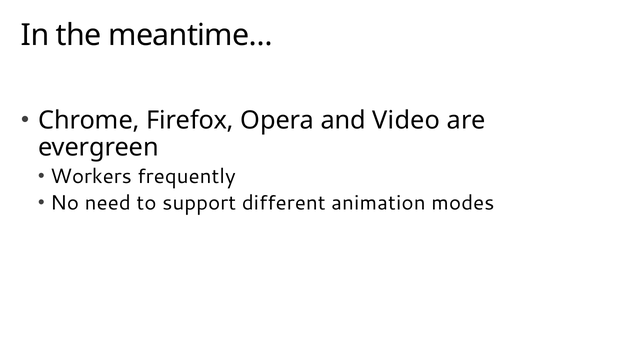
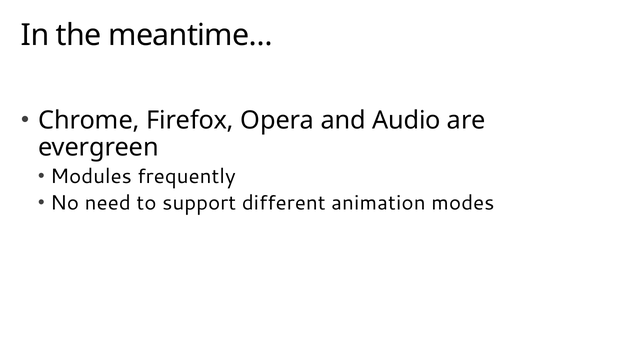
Video: Video -> Audio (407, 121)
Workers: Workers -> Modules (91, 177)
